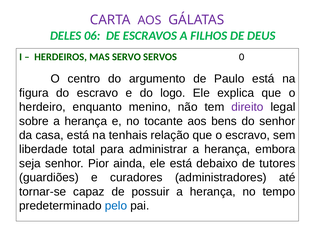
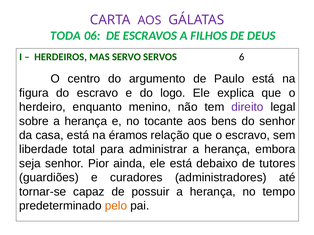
DELES: DELES -> TODA (66, 36)
0: 0 -> 6 (242, 57)
tenhais: tenhais -> éramos (128, 136)
pelo colour: blue -> orange (116, 206)
